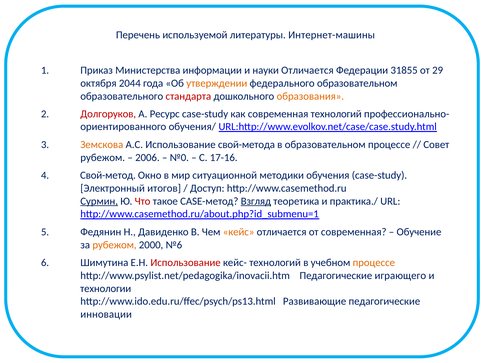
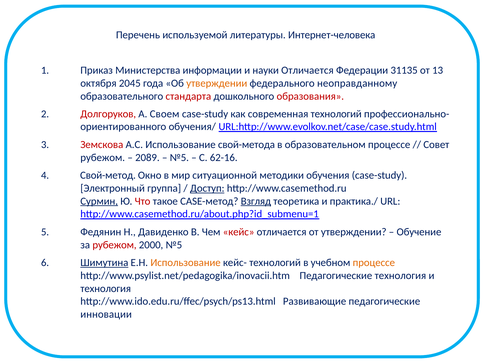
Интернет-машины: Интернет-машины -> Интернет-человека (332, 35)
31855: 31855 -> 31135 (404, 70)
29: 29 -> 13 (438, 70)
2044: 2044 -> 2045 (130, 83)
федерального образовательном: образовательном -> неоправданному (357, 83)
образования colour: orange -> red (310, 96)
Ресурс: Ресурс -> Своем (165, 114)
Земскова colour: orange -> red (102, 145)
2006: 2006 -> 2089 (147, 158)
№0: №0 -> №5 (179, 158)
17-16: 17-16 -> 62-16 (224, 158)
итогов: итогов -> группа (164, 188)
Доступ underline: none -> present (207, 188)
кейс colour: orange -> red (239, 232)
от современная: современная -> утверждении (354, 232)
рубежом colour: orange -> red (115, 245)
2000 №6: №6 -> №5 (174, 245)
Шимутина underline: none -> present (104, 263)
Использование colour: red -> orange (186, 263)
Педагогические играющего: играющего -> технология (400, 276)
технологии: технологии -> технология (106, 289)
